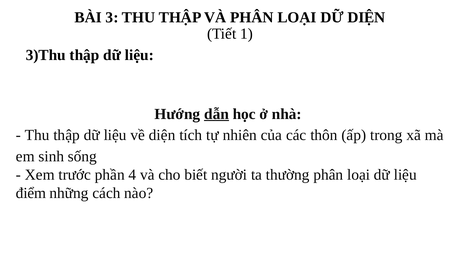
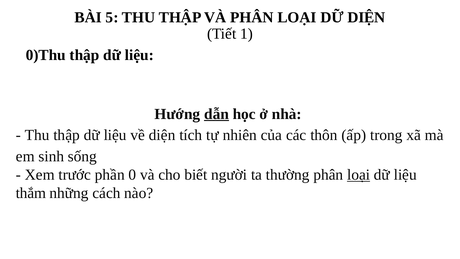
3: 3 -> 5 (112, 17)
3)Thu: 3)Thu -> 0)Thu (46, 55)
4: 4 -> 0 (132, 175)
loại underline: none -> present (359, 175)
điểm: điểm -> thắm (31, 193)
